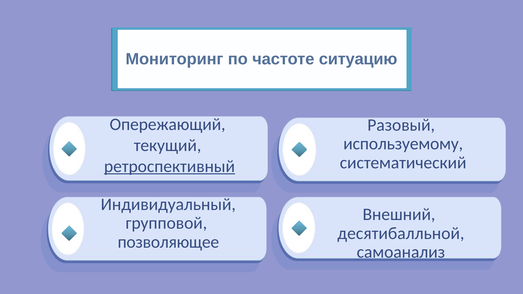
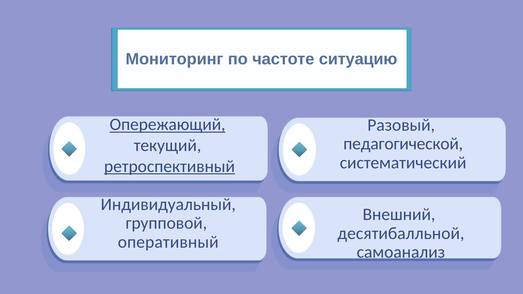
Опережающий underline: none -> present (168, 125)
используемому: используемому -> педагогической (403, 144)
позволяющее: позволяющее -> оперативный (168, 242)
